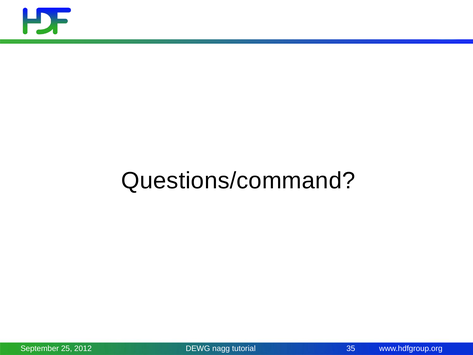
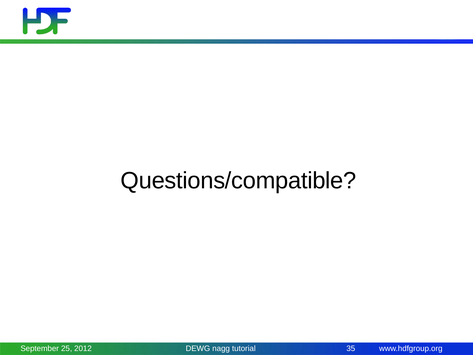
Questions/command: Questions/command -> Questions/compatible (238, 181)
